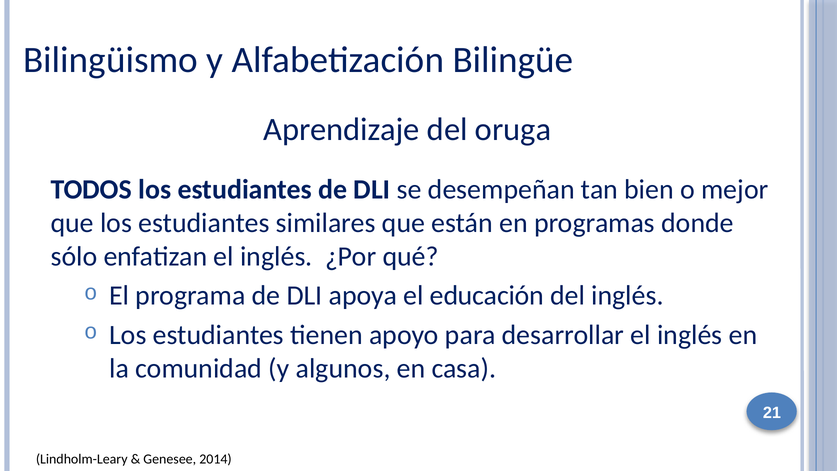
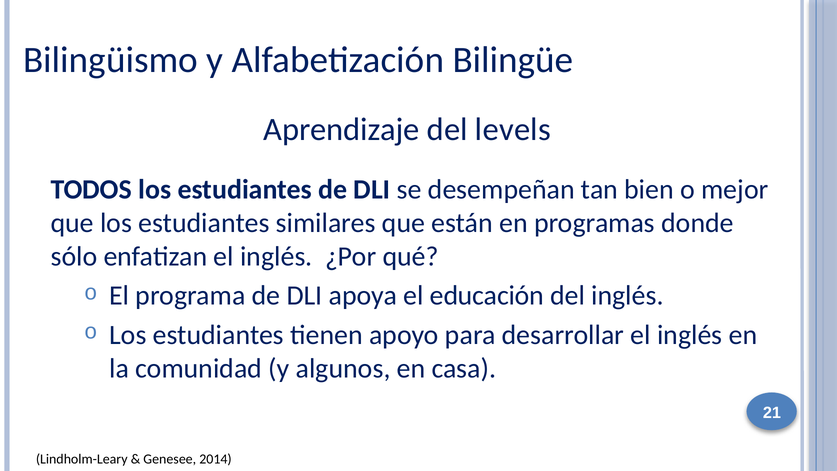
oruga: oruga -> levels (513, 130)
